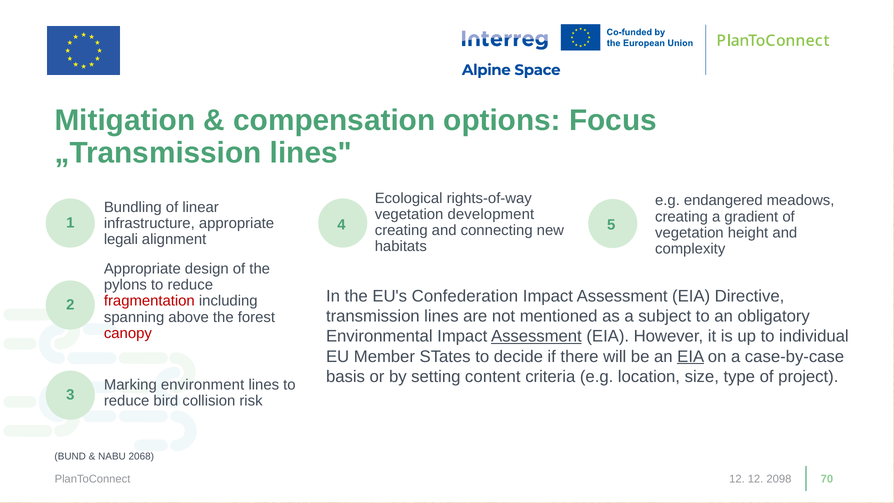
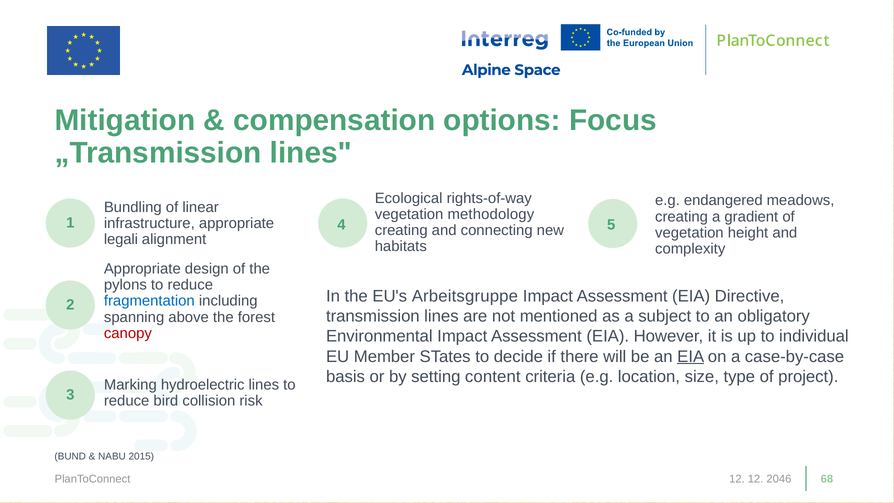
development: development -> methodology (491, 214)
Confederation: Confederation -> Arbeitsgruppe (465, 296)
fragmentation colour: red -> blue (149, 301)
Assessment underline: present -> none (536, 336)
environment: environment -> hydroelectric (203, 385)
2068: 2068 -> 2015 (141, 456)
2098: 2098 -> 2046 (779, 479)
70: 70 -> 68 (827, 479)
